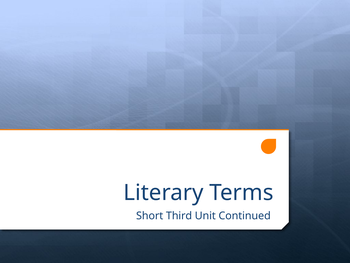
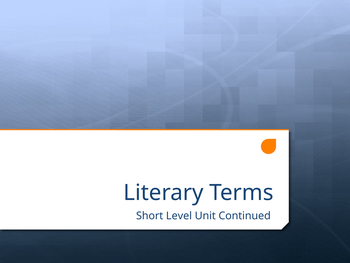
Third: Third -> Level (179, 215)
